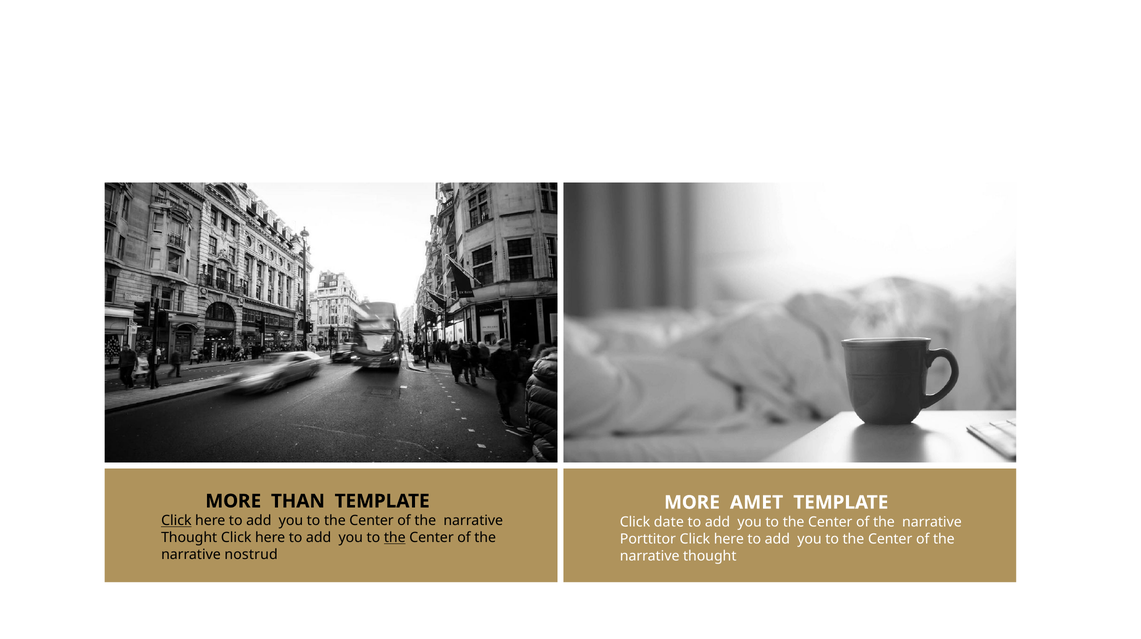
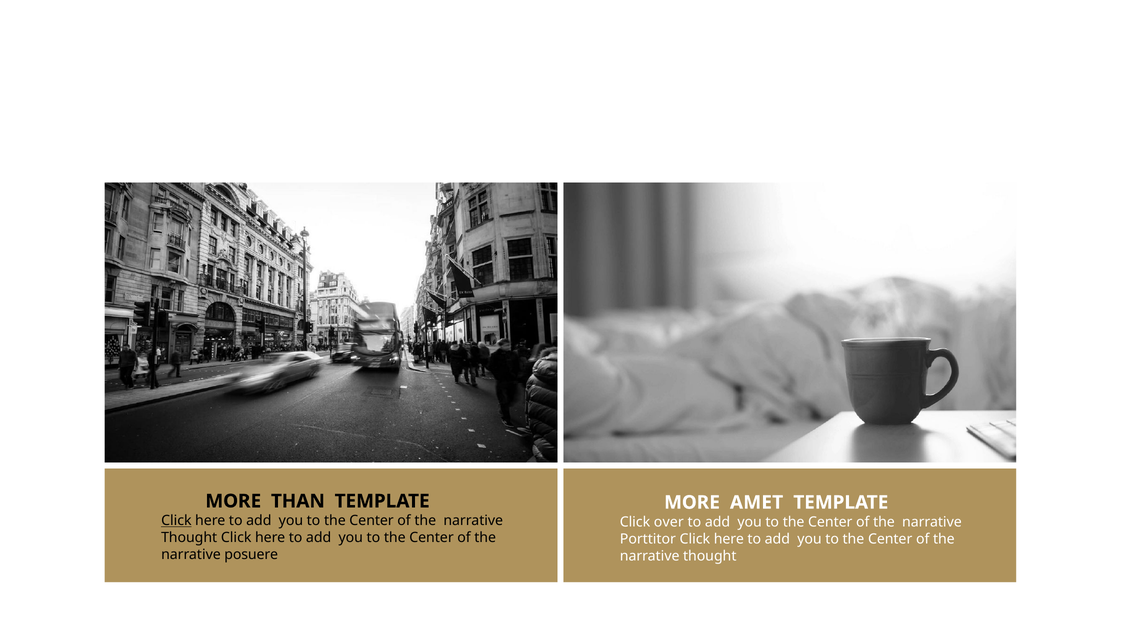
date: date -> over (669, 522)
the underline: present -> none (395, 538)
nostrud: nostrud -> posuere (251, 555)
